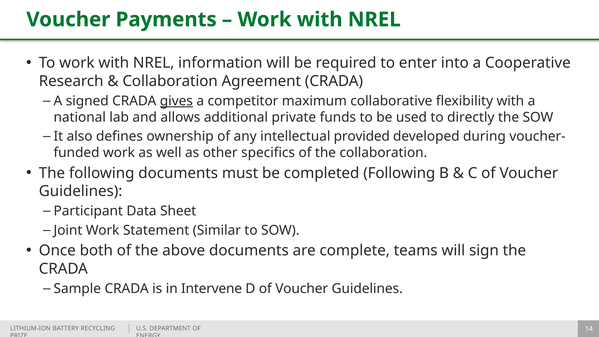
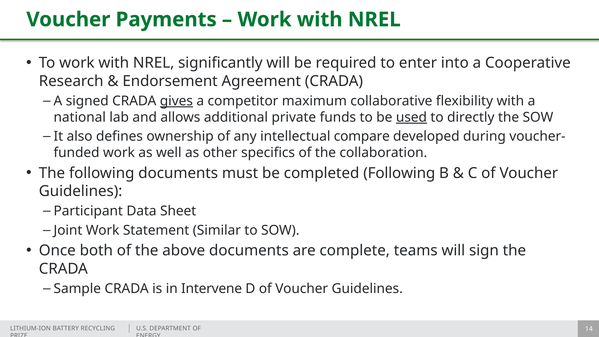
information: information -> significantly (220, 63)
Collaboration: Collaboration -> Endorsement (170, 81)
used underline: none -> present (411, 117)
provided: provided -> compare (362, 136)
